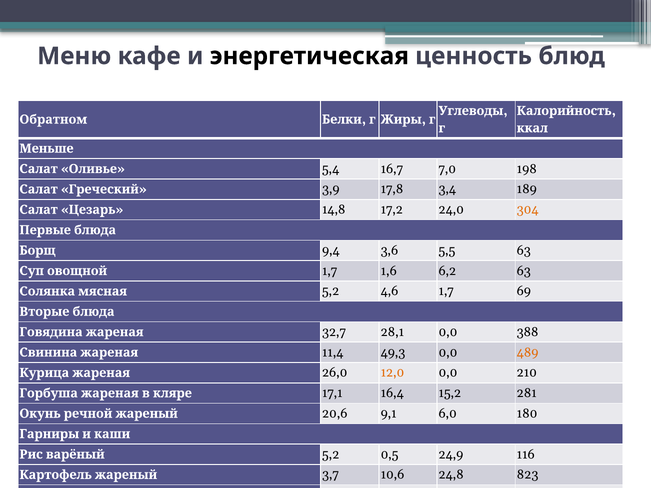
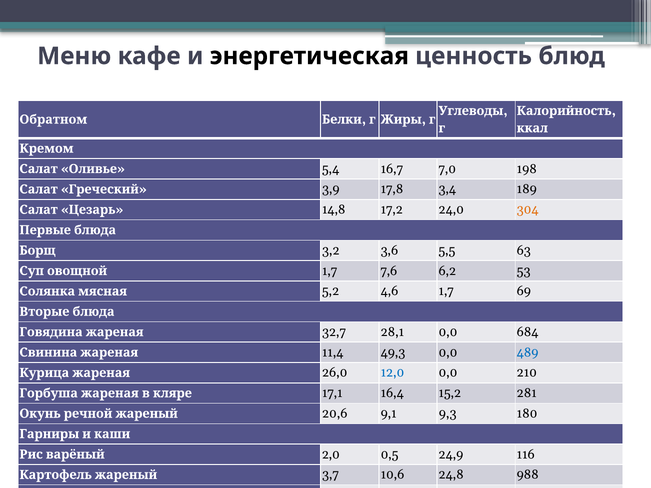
Меньше: Меньше -> Кремом (46, 149)
9,4: 9,4 -> 3,2 (331, 251)
1,6: 1,6 -> 7,6 (389, 271)
6,2 63: 63 -> 53 (524, 271)
388: 388 -> 684 (528, 332)
489 colour: orange -> blue (528, 353)
12,0 colour: orange -> blue (392, 373)
6,0: 6,0 -> 9,3 (448, 414)
5,2: 5,2 -> 2,0 (331, 455)
823: 823 -> 988 (528, 475)
